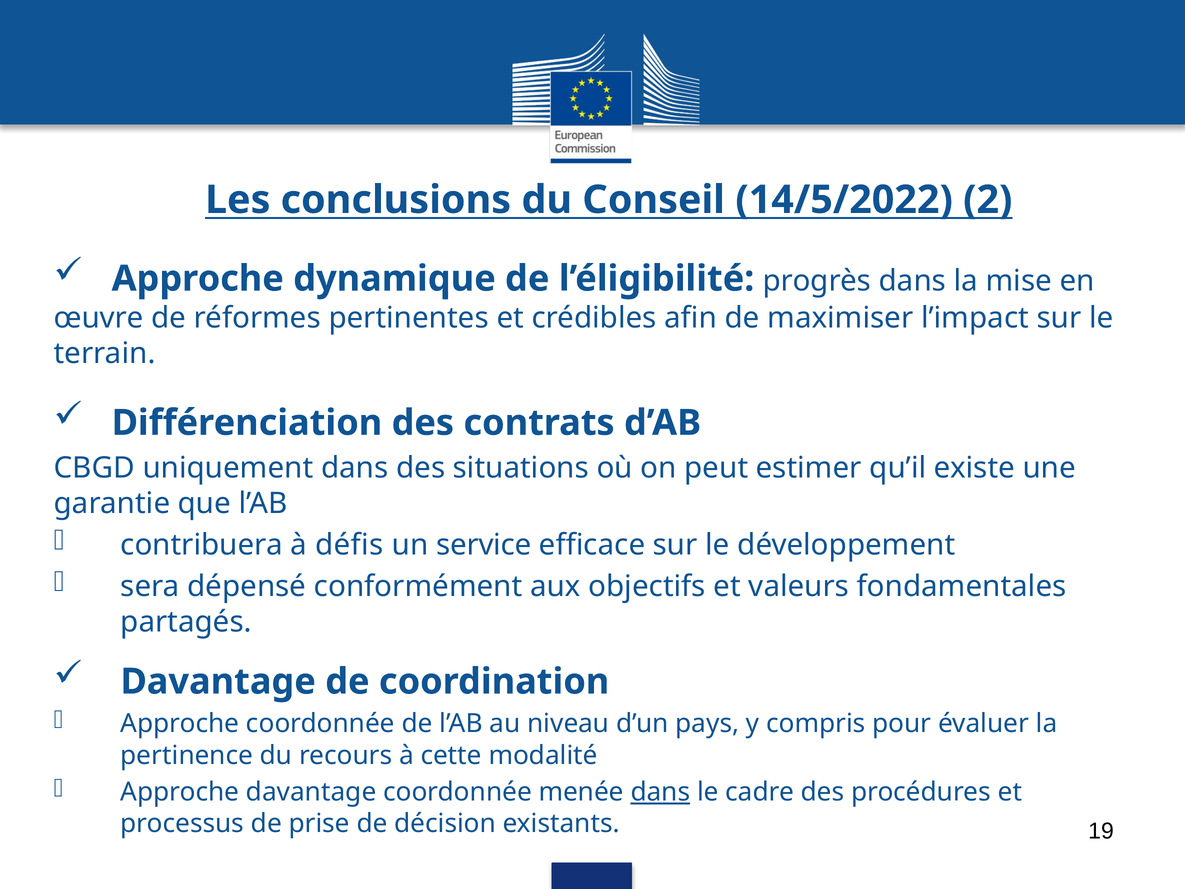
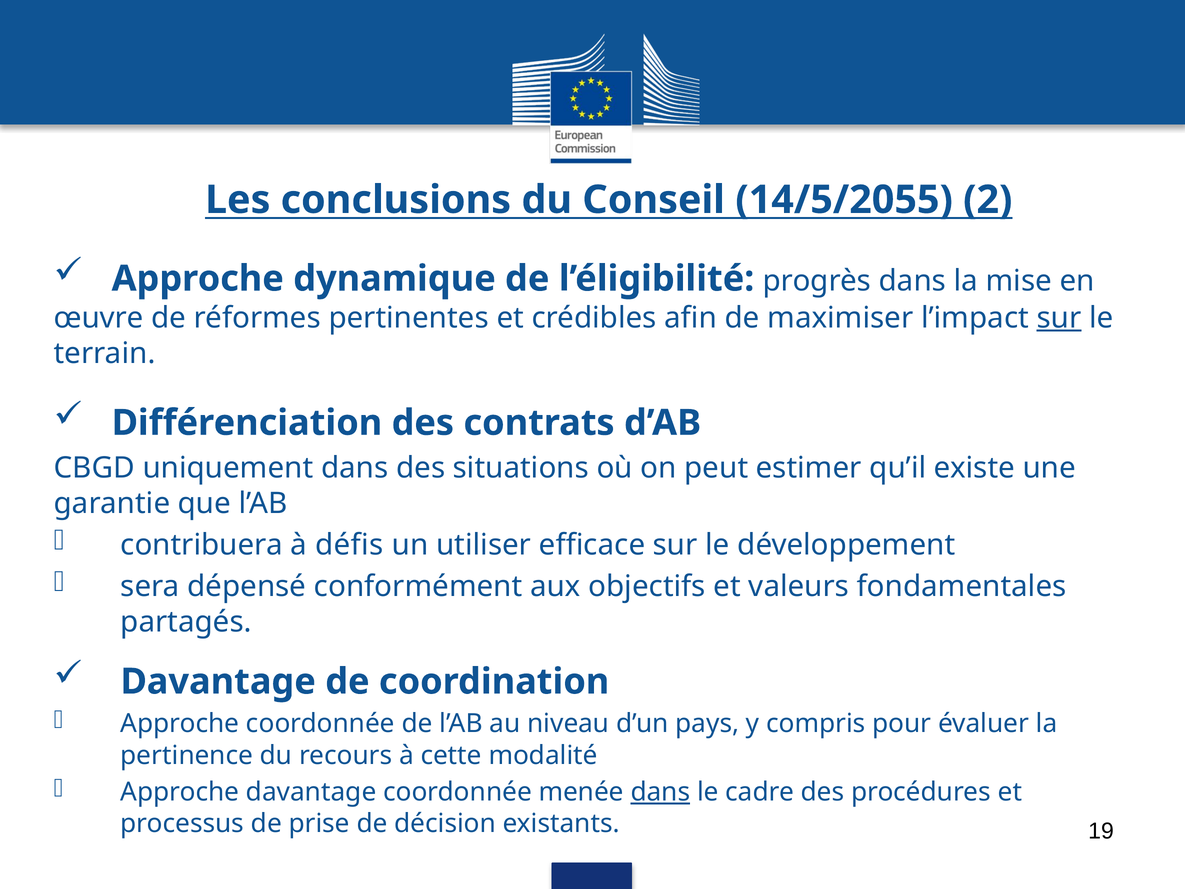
14/5/2022: 14/5/2022 -> 14/5/2055 (844, 200)
sur underline: none -> present (1059, 318)
service: service -> utiliser (484, 545)
